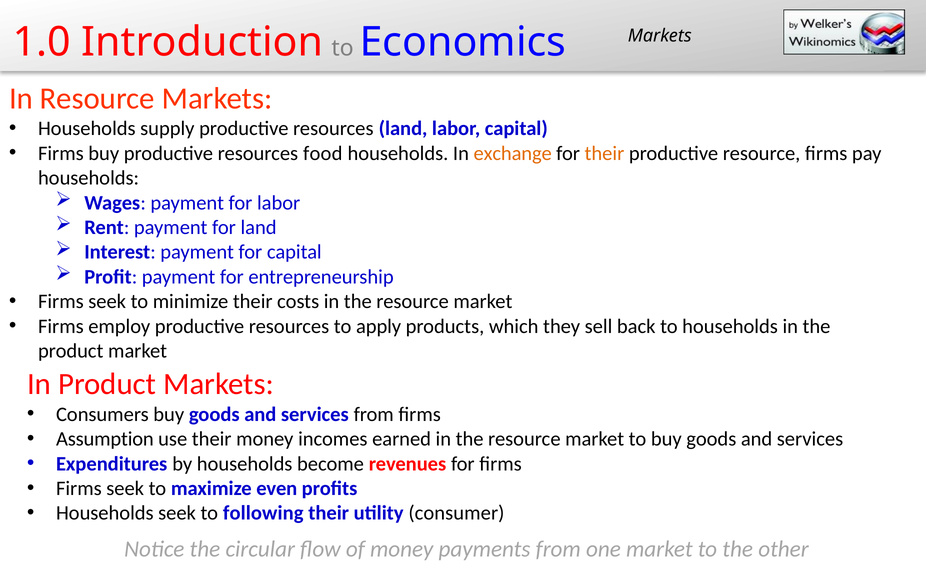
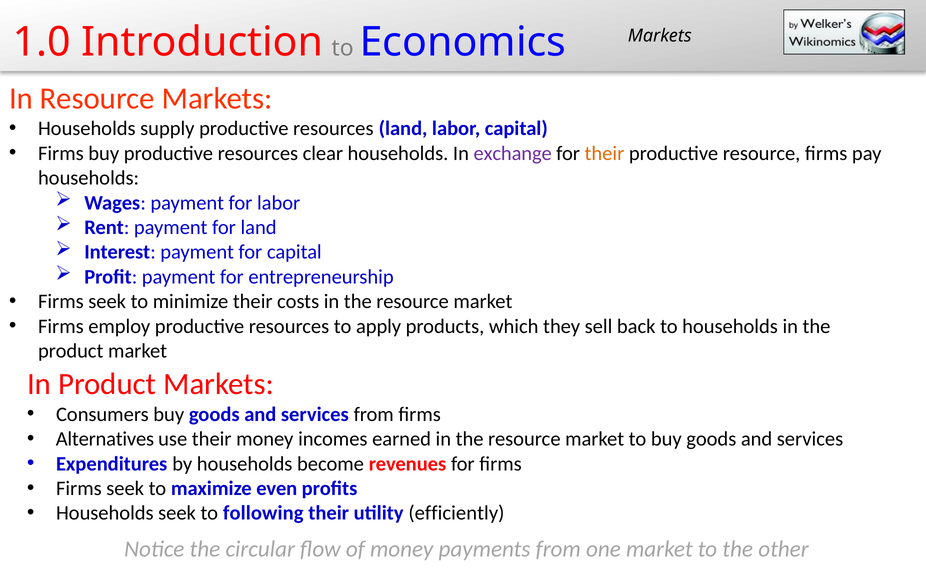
food: food -> clear (323, 153)
exchange colour: orange -> purple (513, 153)
Assumption: Assumption -> Alternatives (105, 439)
consumer: consumer -> efficiently (456, 513)
